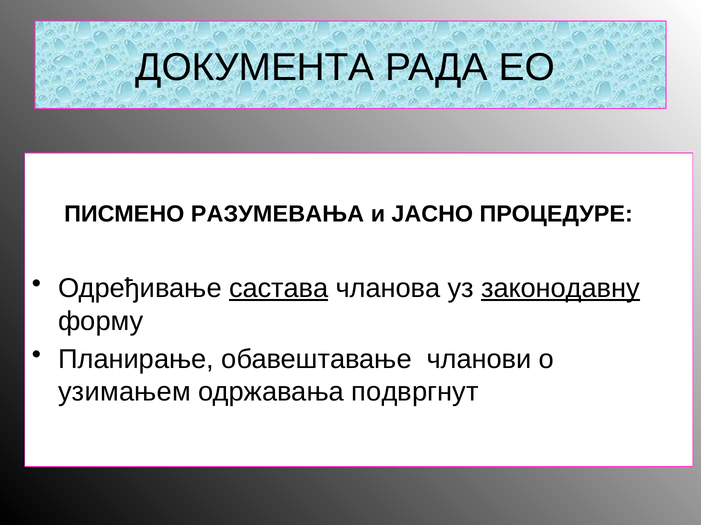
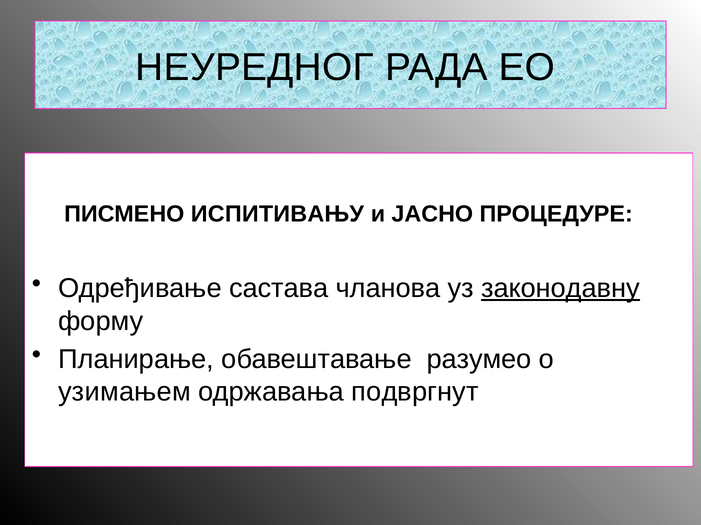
ДОКУМЕНТА: ДОКУМЕНТА -> НЕУРЕДНОГ (255, 68)
РАЗУМЕВАЊА: РАЗУМЕВАЊА -> ИСПИТИВАЊУ (277, 214)
састава underline: present -> none (279, 289)
чланови: чланови -> разумео (479, 360)
